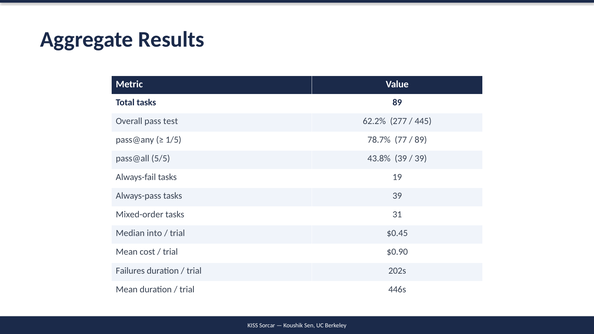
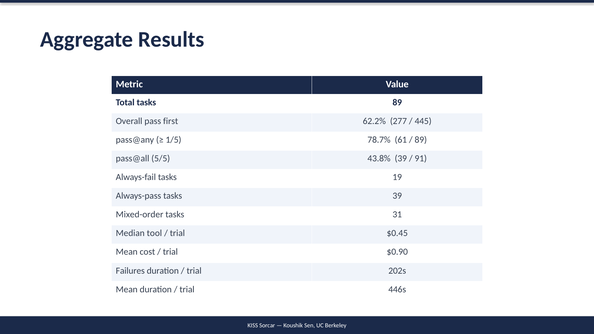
test: test -> first (171, 121)
77: 77 -> 61 (401, 140)
39: 39 -> 91 (421, 159)
into: into -> tool (154, 233)
